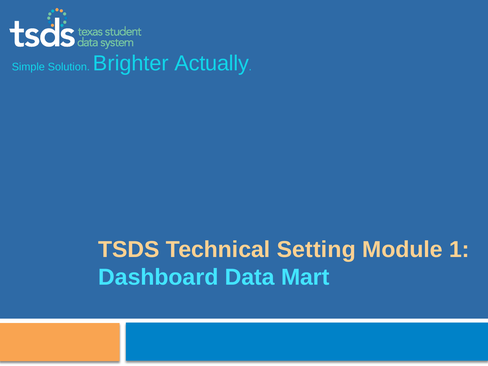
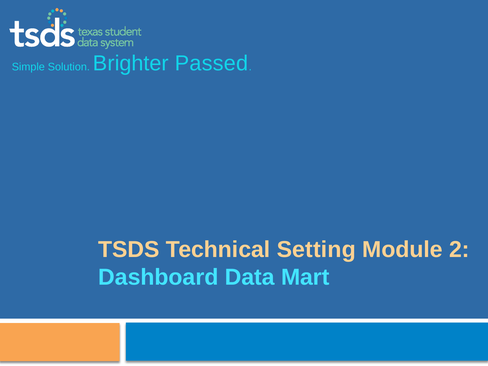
Actually: Actually -> Passed (212, 63)
1: 1 -> 2 (459, 250)
